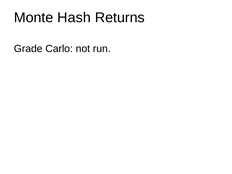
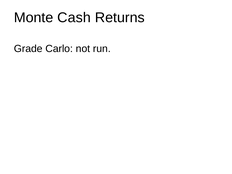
Hash: Hash -> Cash (74, 18)
